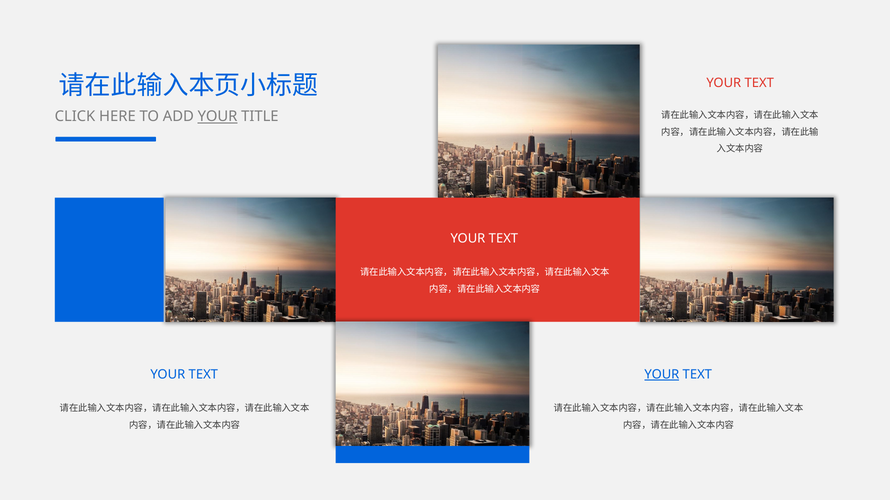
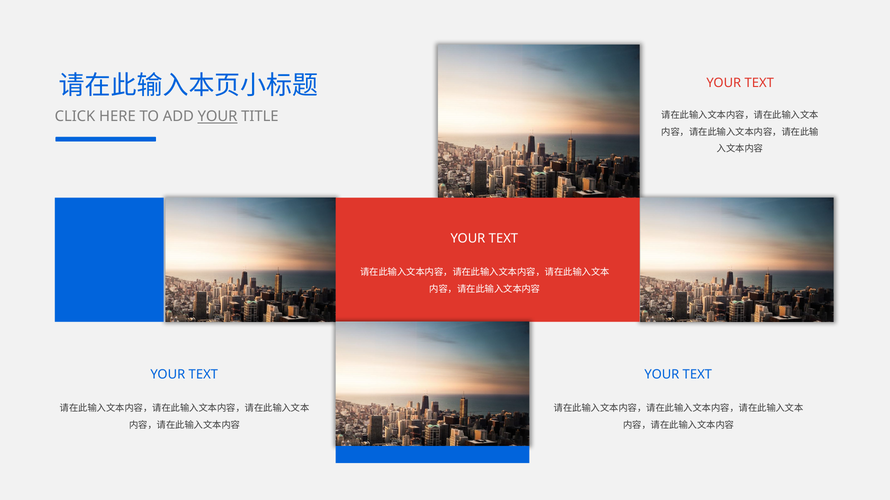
YOUR underline: present -> none (662, 375)
